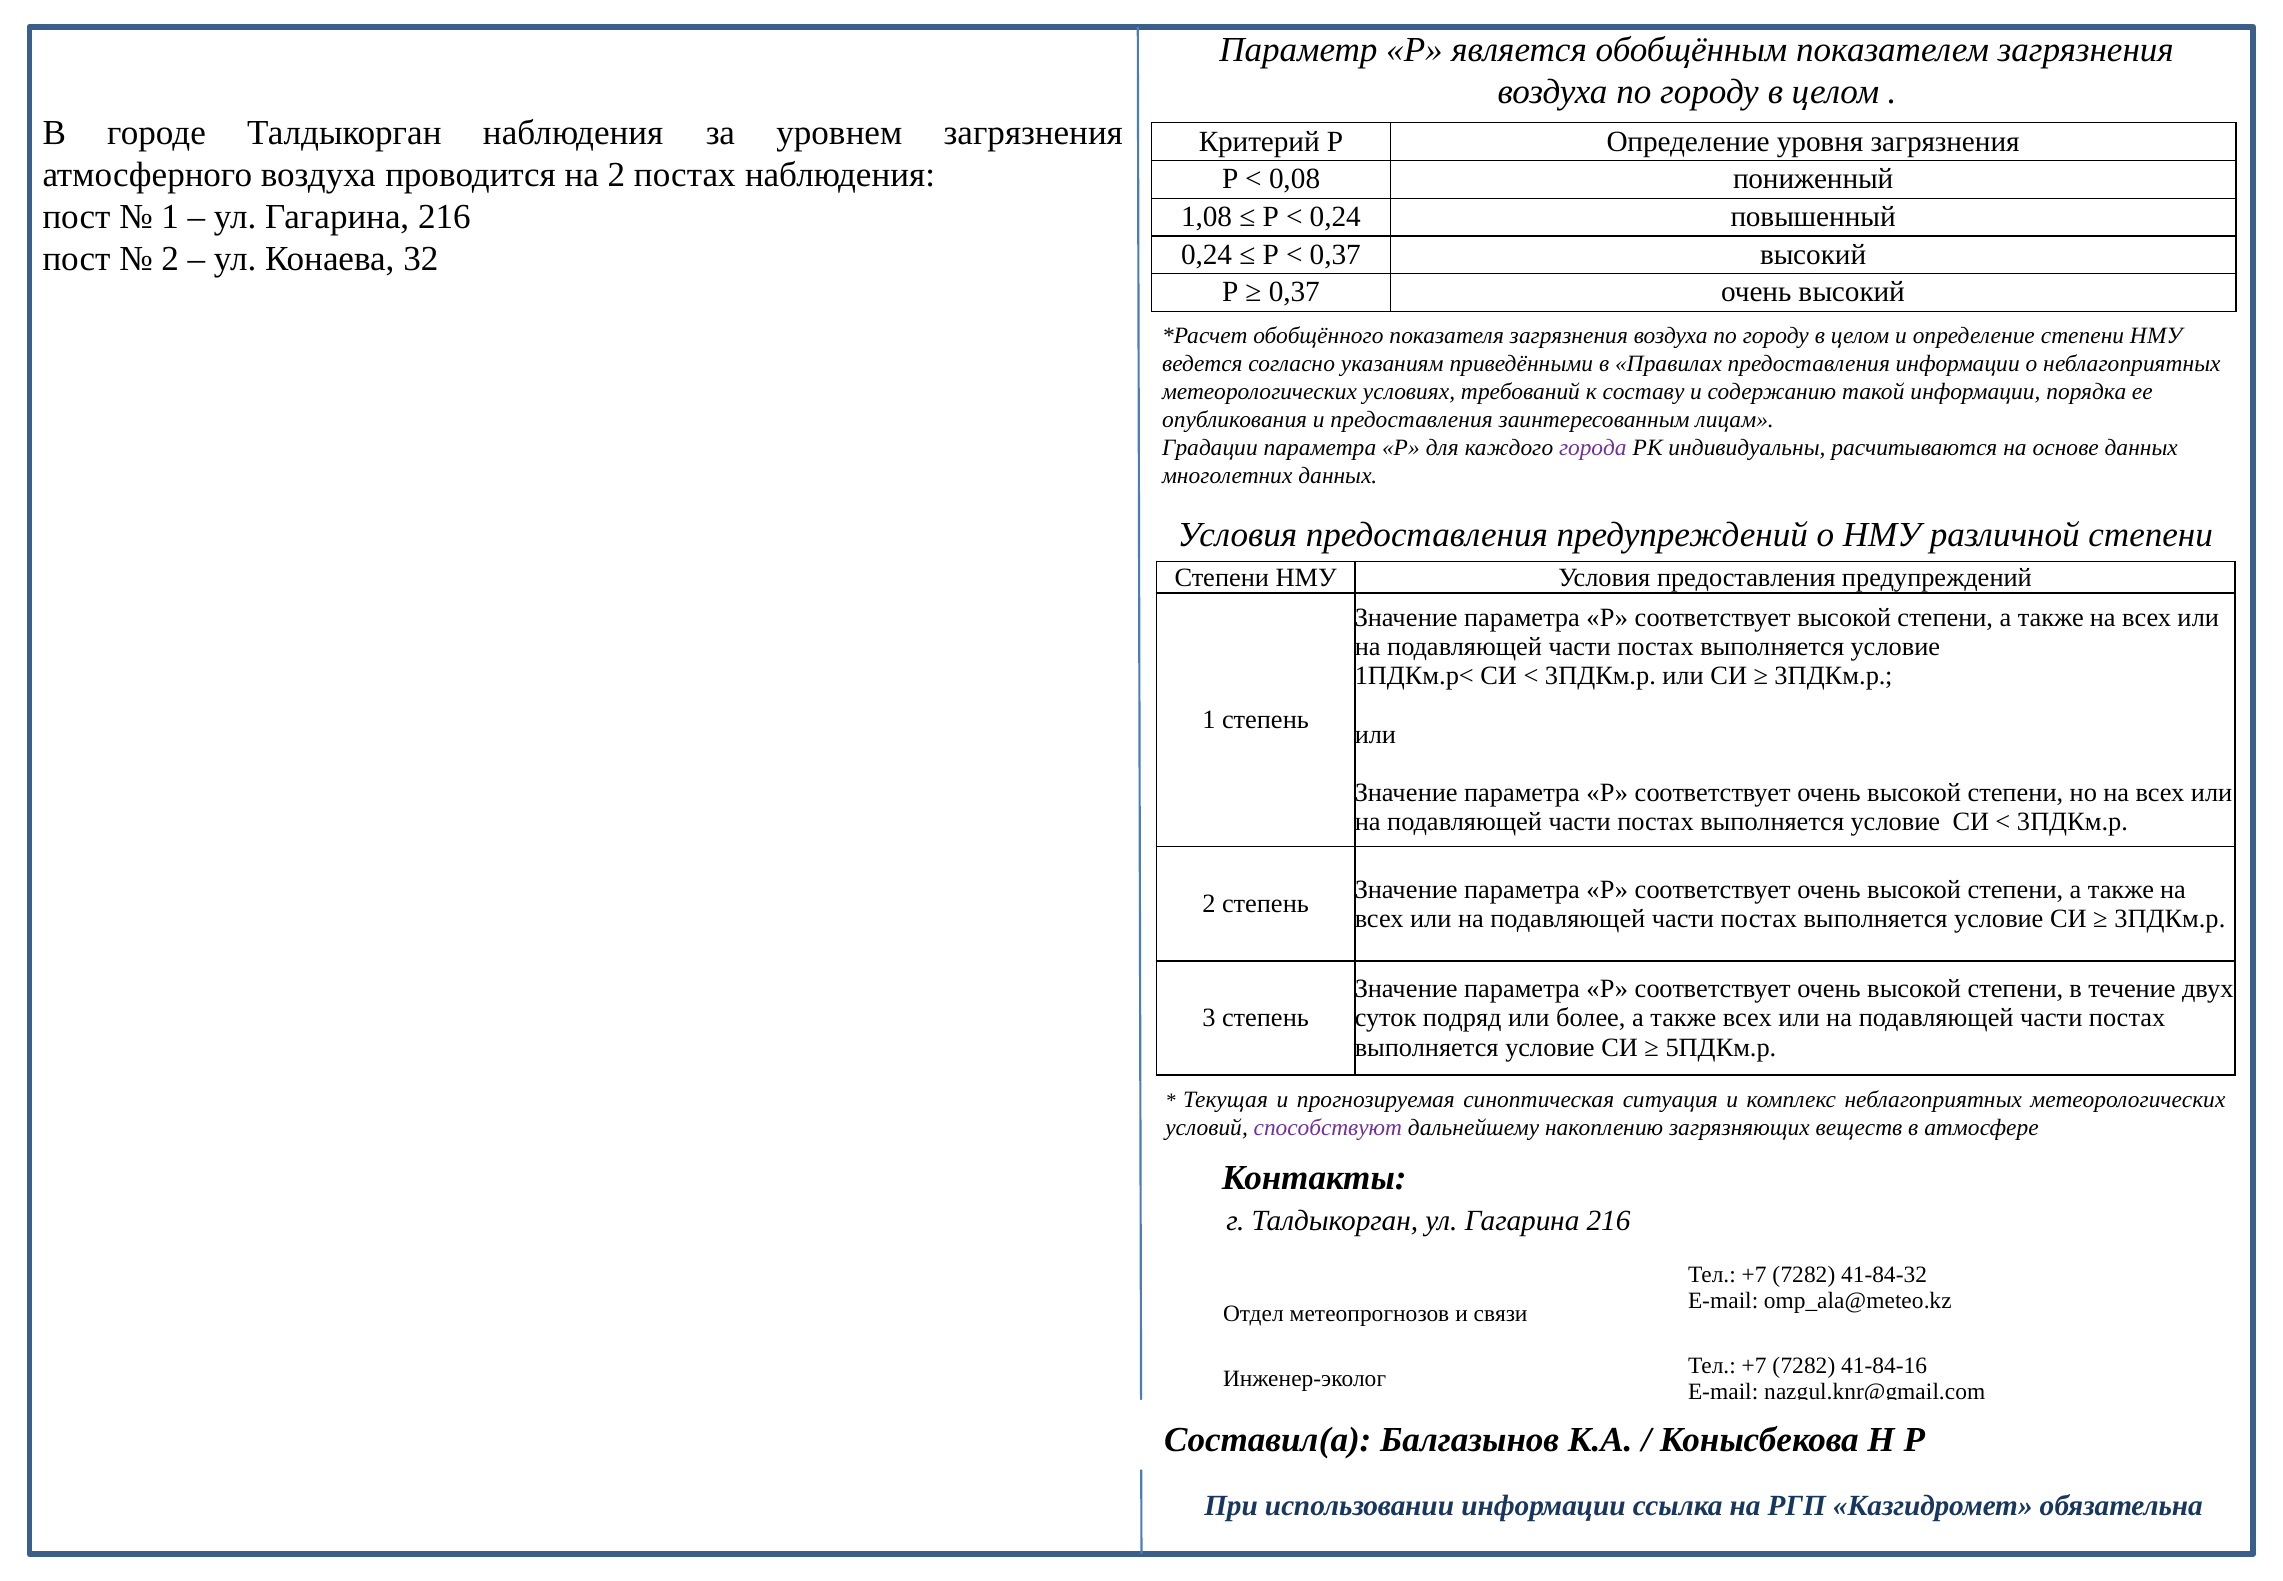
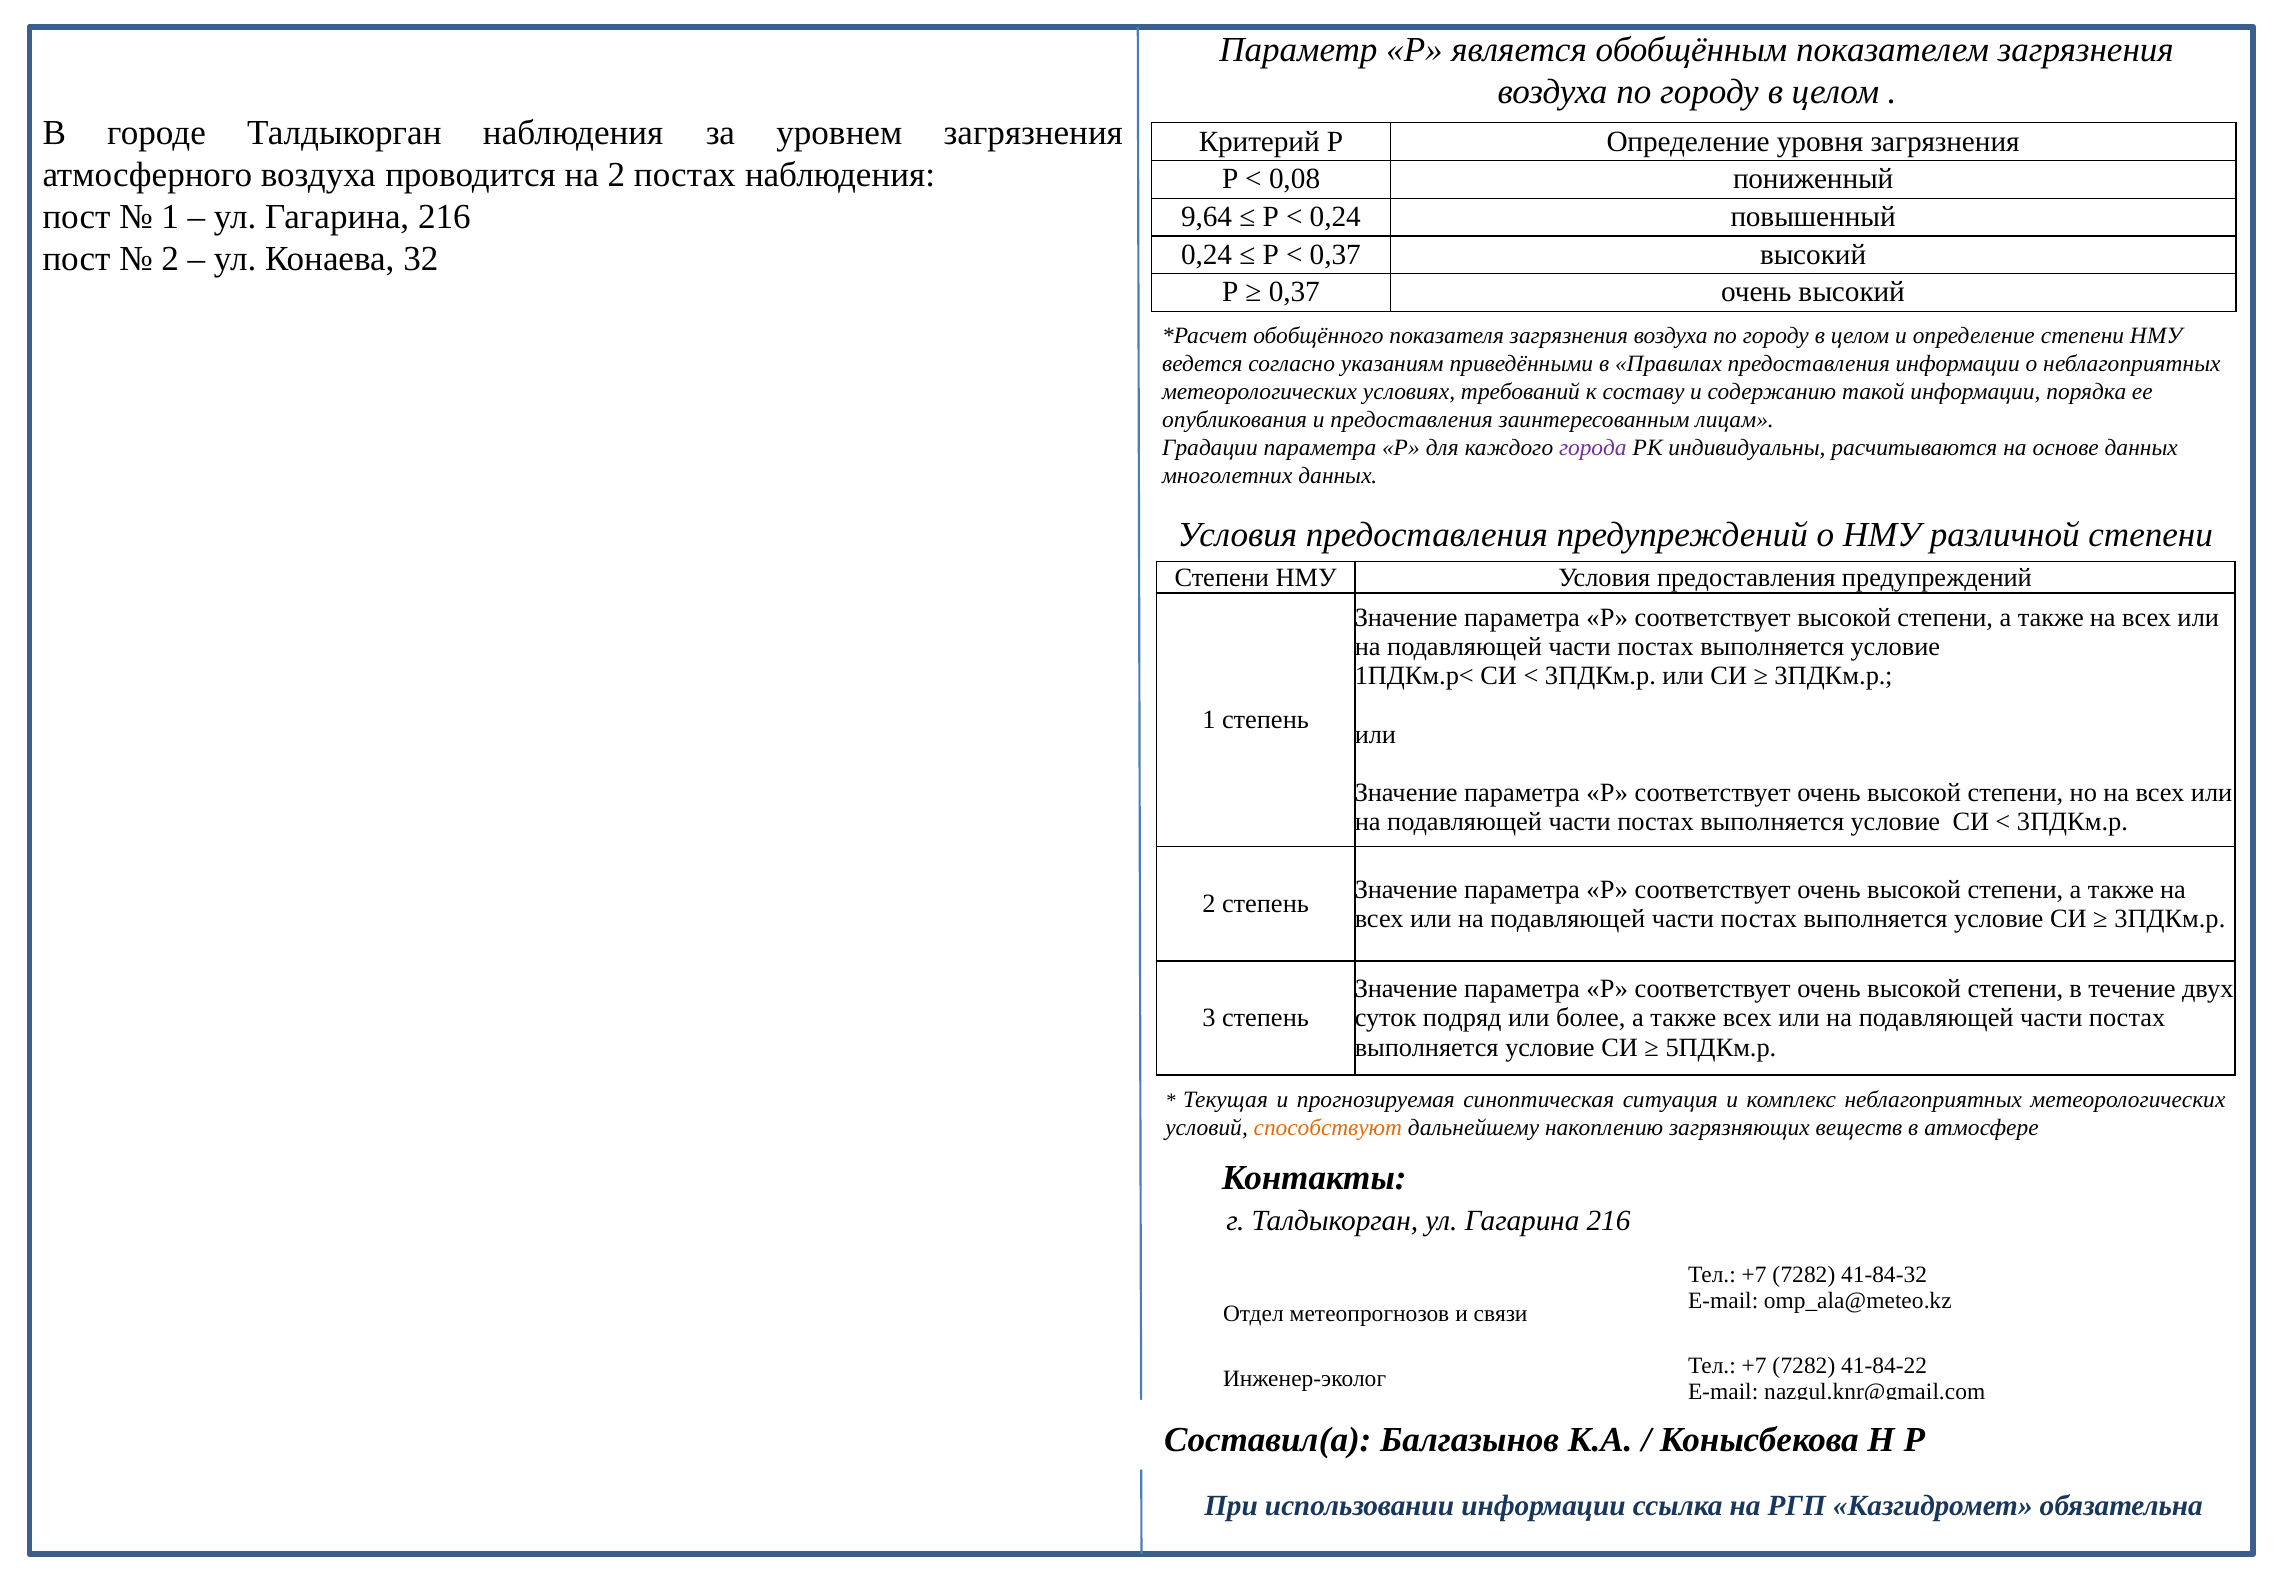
1,08: 1,08 -> 9,64 (1207, 217)
способствуют colour: purple -> orange (1328, 1128)
41-84-16: 41-84-16 -> 41-84-22 (1884, 1365)
